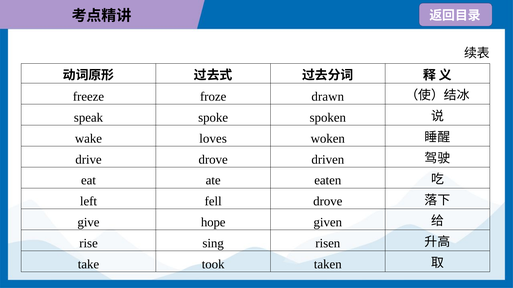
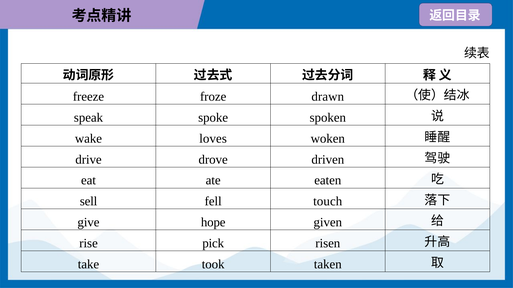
left: left -> sell (89, 202)
fell drove: drove -> touch (328, 202)
sing: sing -> pick (213, 244)
